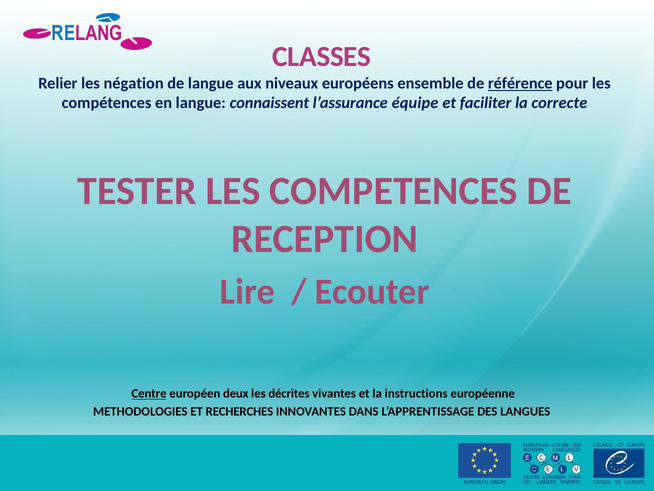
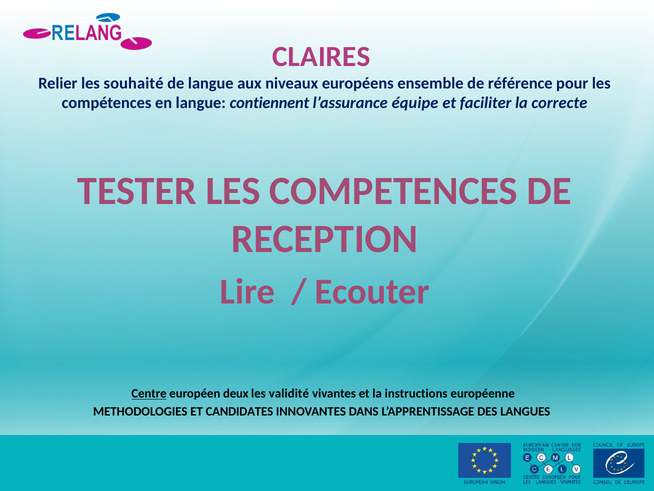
CLASSES: CLASSES -> CLAIRES (321, 57)
négation: négation -> souhaité (134, 83)
référence underline: present -> none (520, 83)
connaissent: connaissent -> contiennent (269, 103)
décrites: décrites -> validité (289, 393)
RECHERCHES: RECHERCHES -> CANDIDATES (239, 411)
